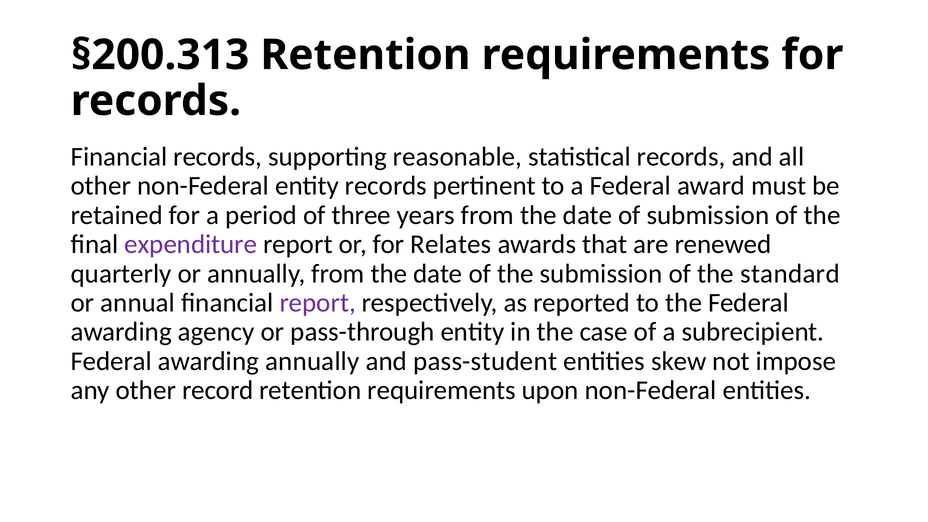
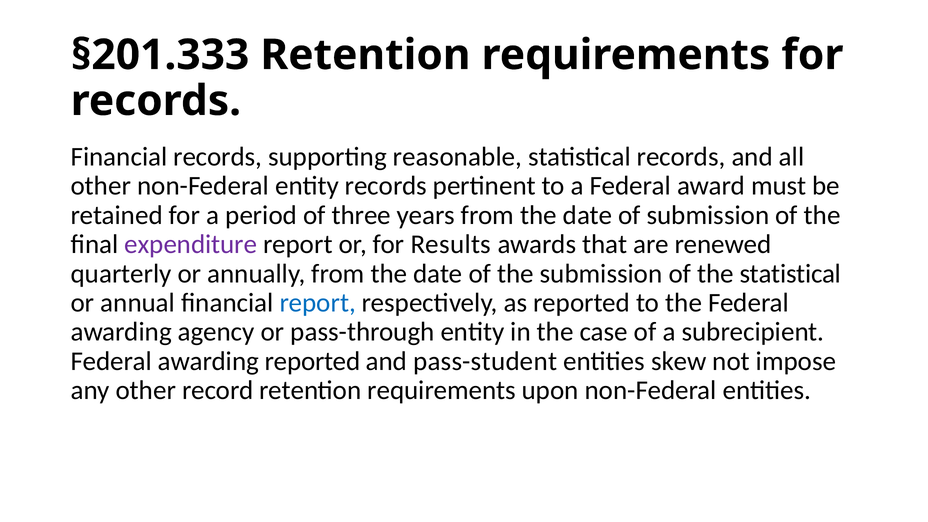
§200.313: §200.313 -> §201.333 (160, 55)
Relates: Relates -> Results (451, 244)
the standard: standard -> statistical (790, 274)
report colour: purple -> blue (318, 303)
awarding annually: annually -> reported (313, 361)
